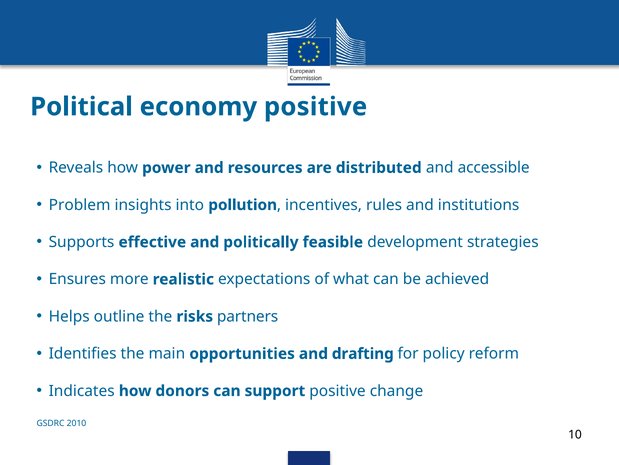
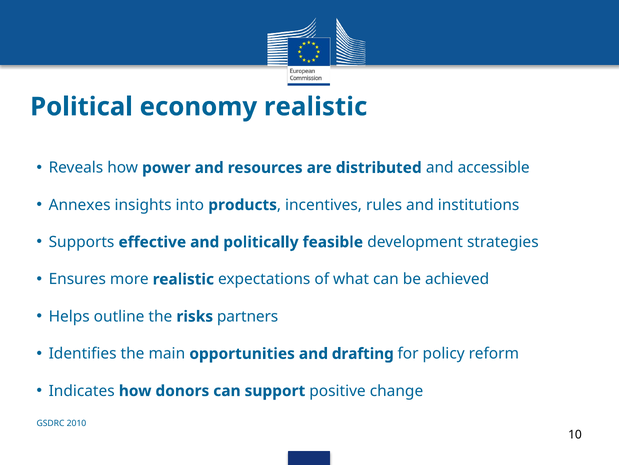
economy positive: positive -> realistic (316, 107)
Problem: Problem -> Annexes (80, 205)
pollution: pollution -> products (243, 205)
